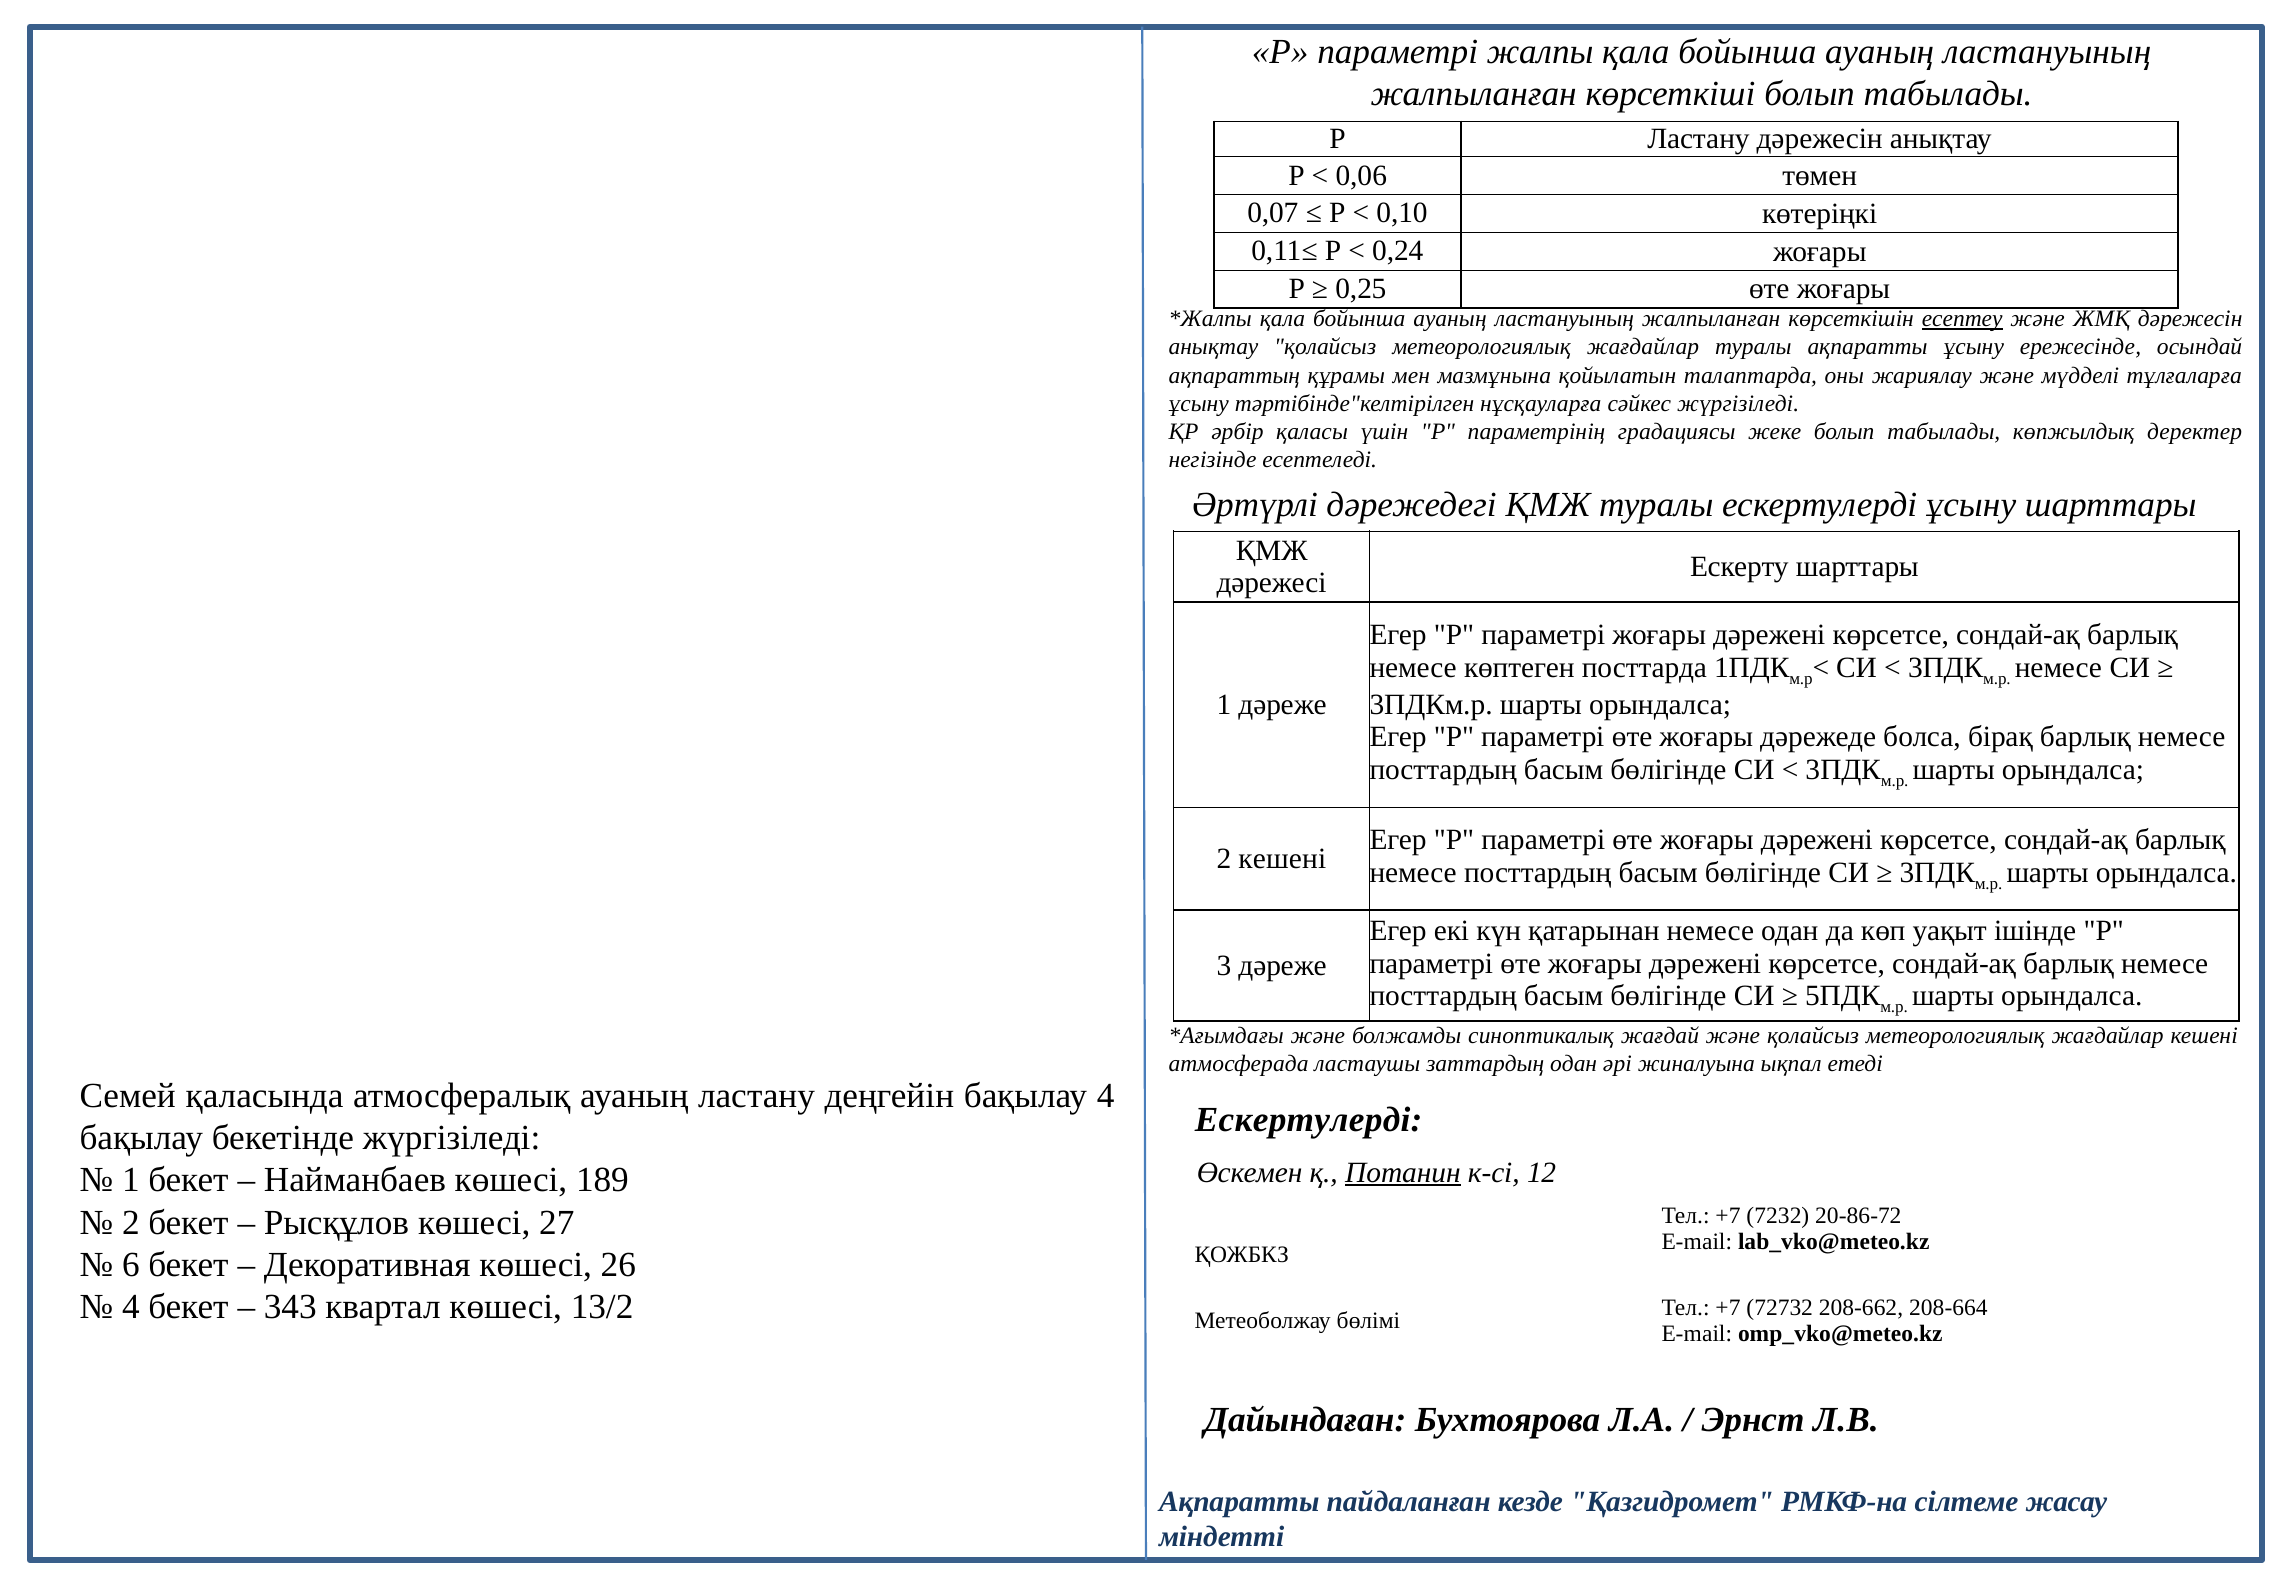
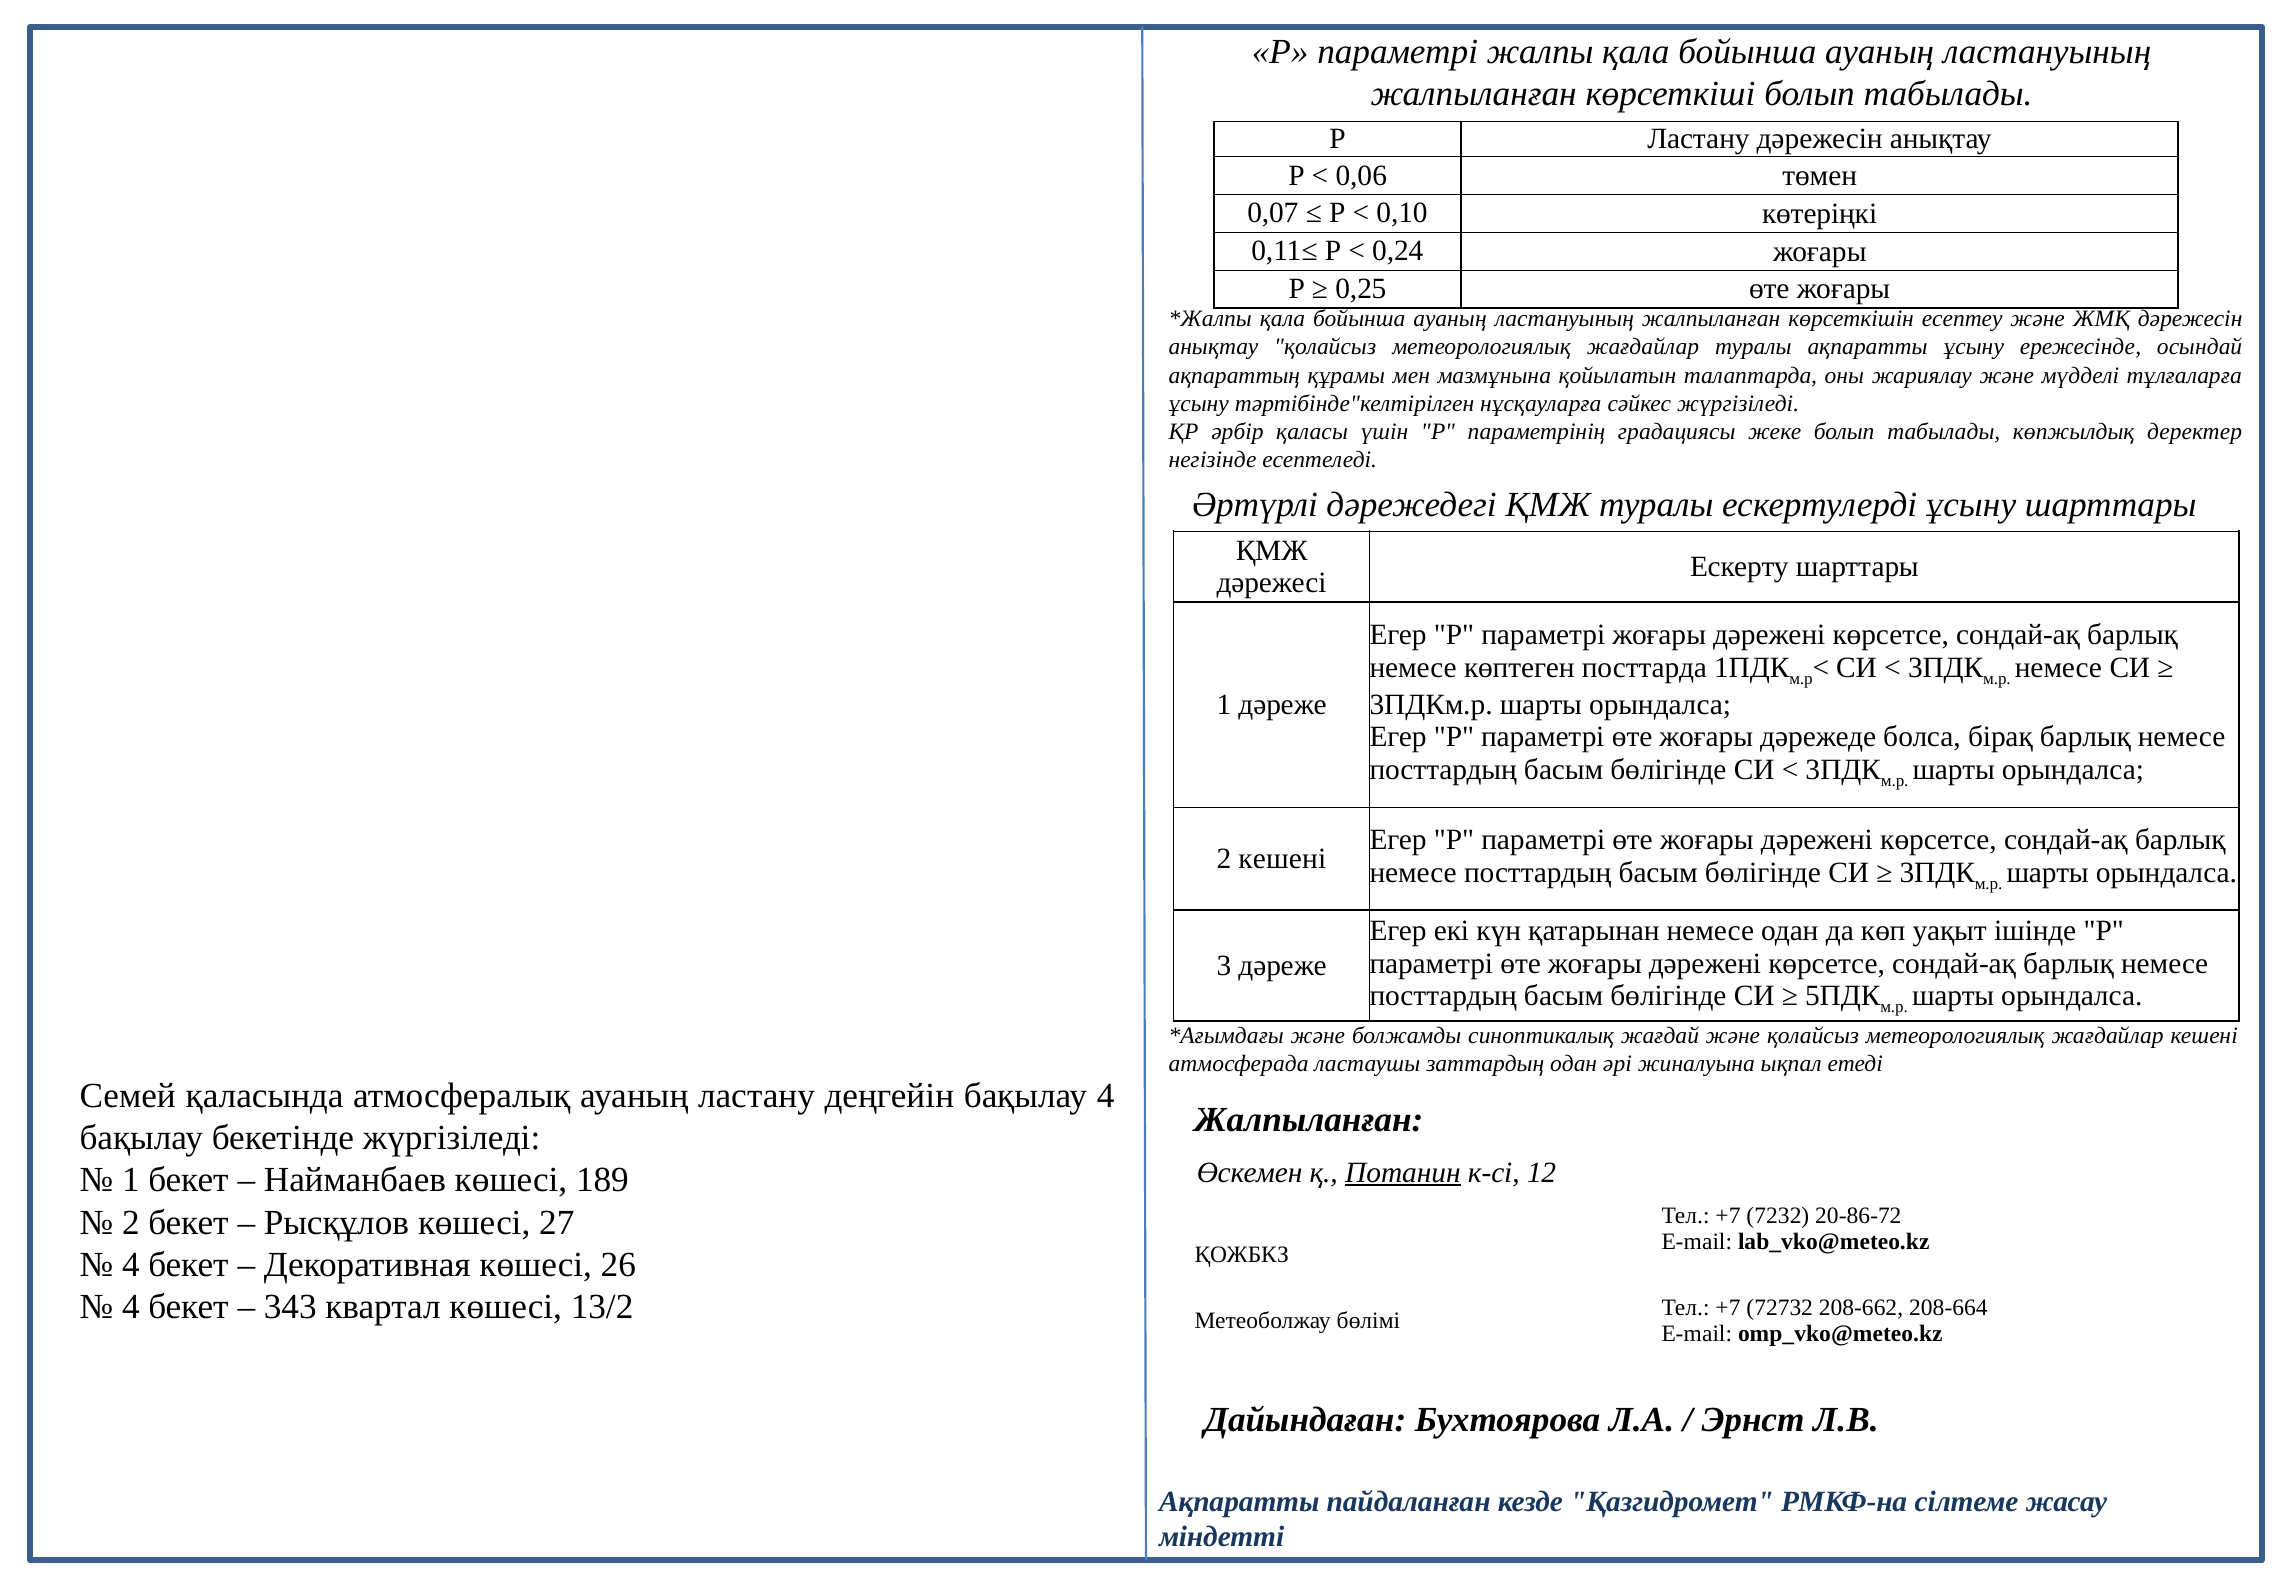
есептеу underline: present -> none (1962, 319)
Ескертулерді: Ескертулерді -> Жалпыланған (1309, 1120)
6: 6 -> 4 (131, 1265)
